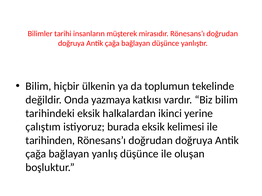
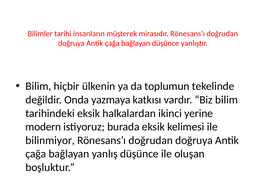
çalıştım: çalıştım -> modern (43, 127)
tarihinden: tarihinden -> bilinmiyor (50, 141)
